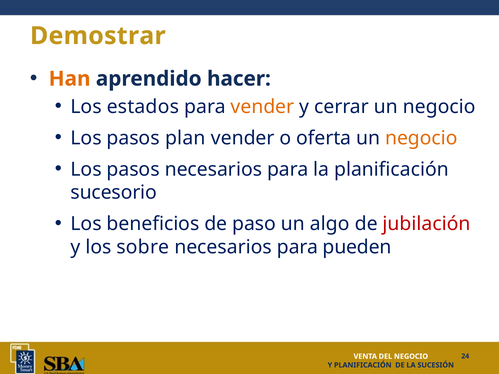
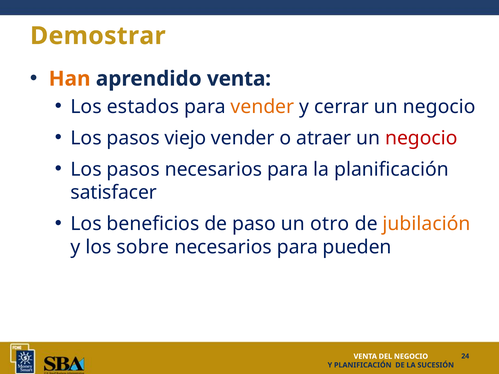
aprendido hacer: hacer -> venta (239, 79)
plan: plan -> viejo (185, 138)
oferta: oferta -> atraer (324, 138)
negocio colour: orange -> red (421, 138)
sucesorio: sucesorio -> satisfacer (114, 193)
algo: algo -> otro (330, 224)
jubilación colour: red -> orange (427, 224)
